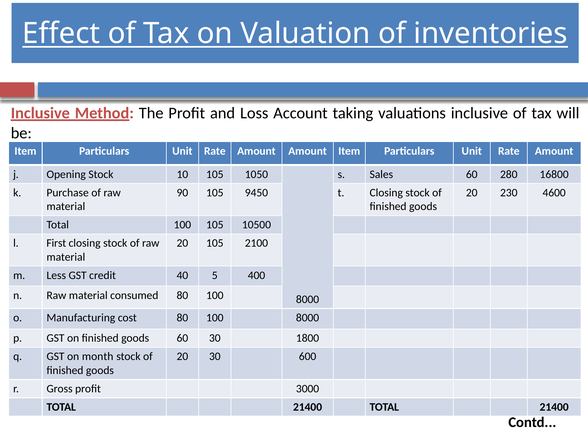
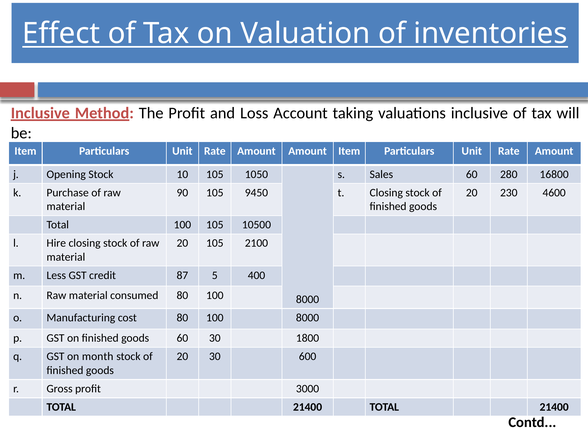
First: First -> Hire (56, 243)
40: 40 -> 87 (182, 275)
